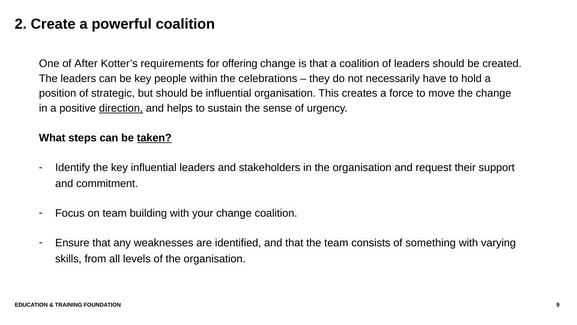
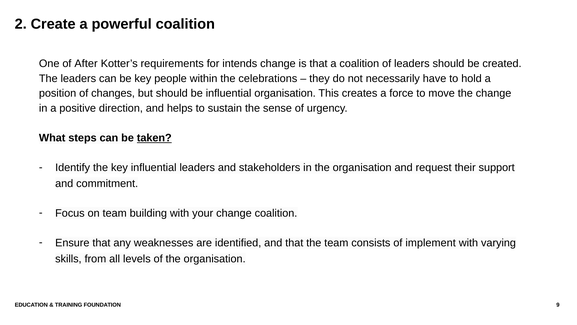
offering: offering -> intends (240, 63)
strategic: strategic -> changes (113, 93)
direction underline: present -> none (121, 108)
something: something -> implement (431, 243)
